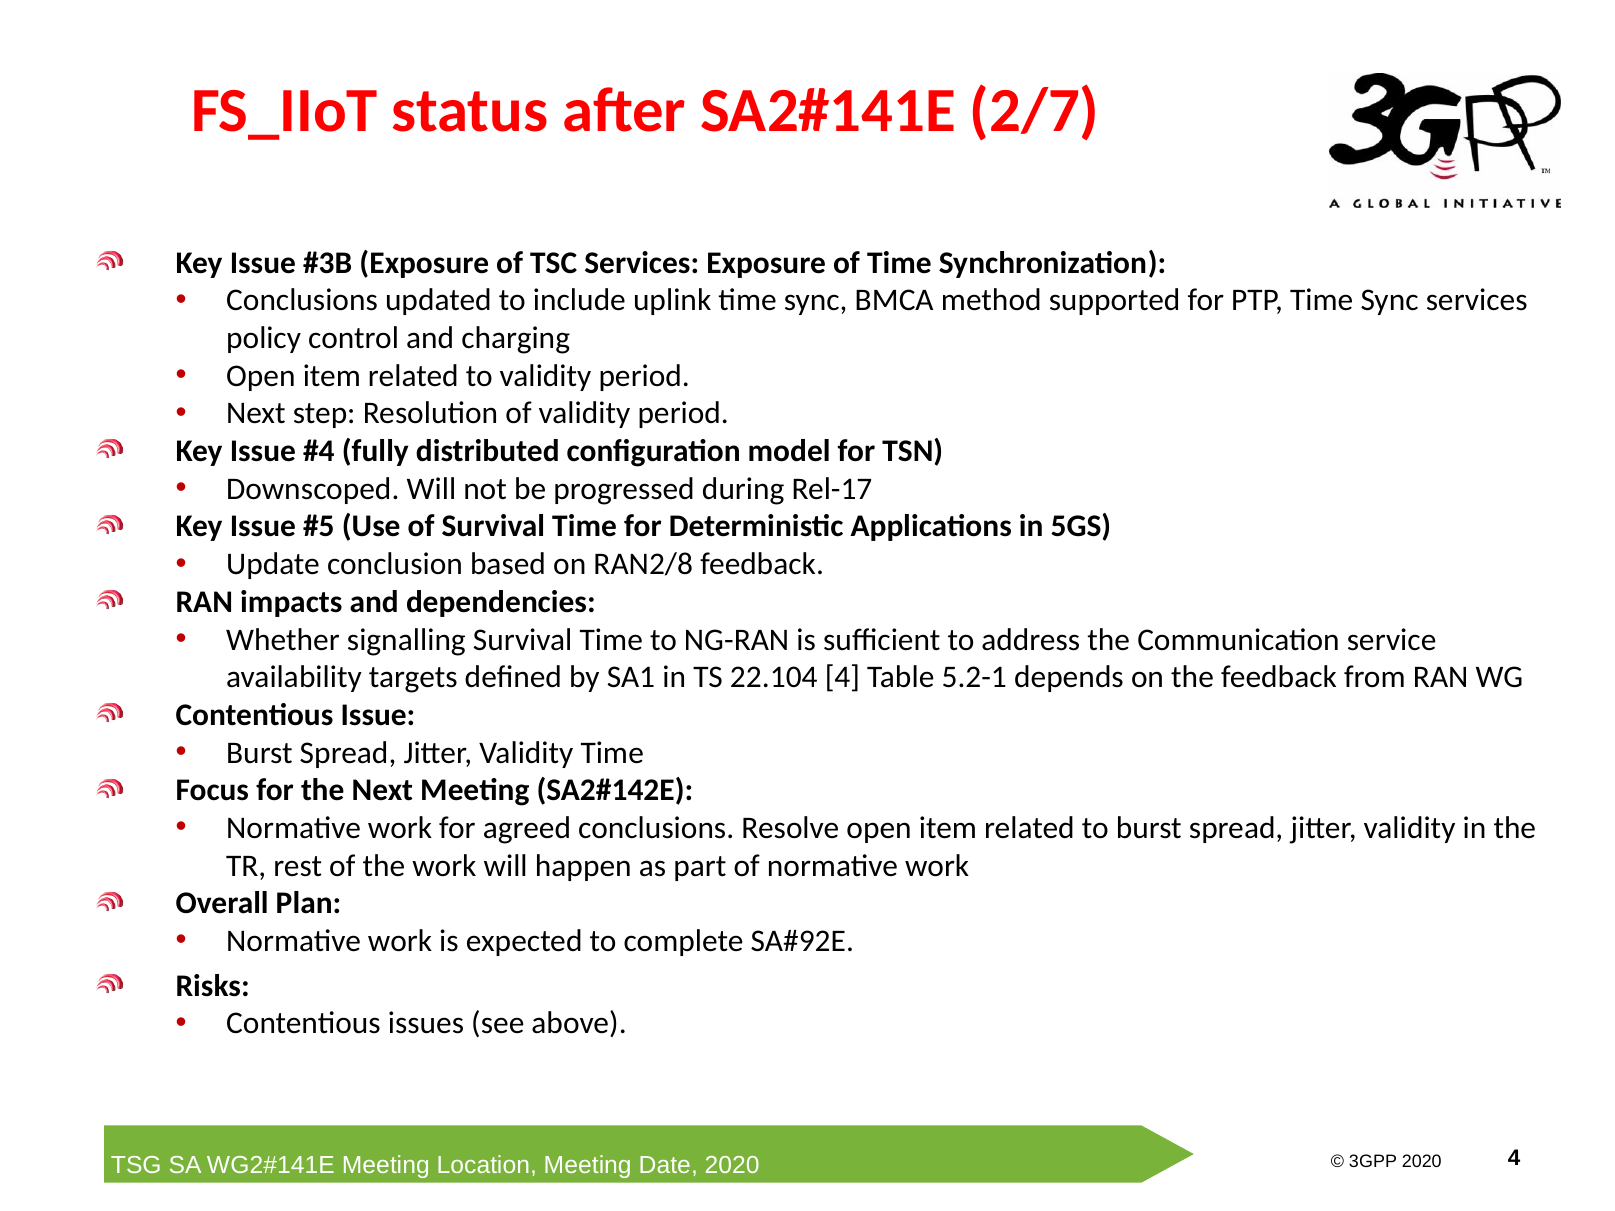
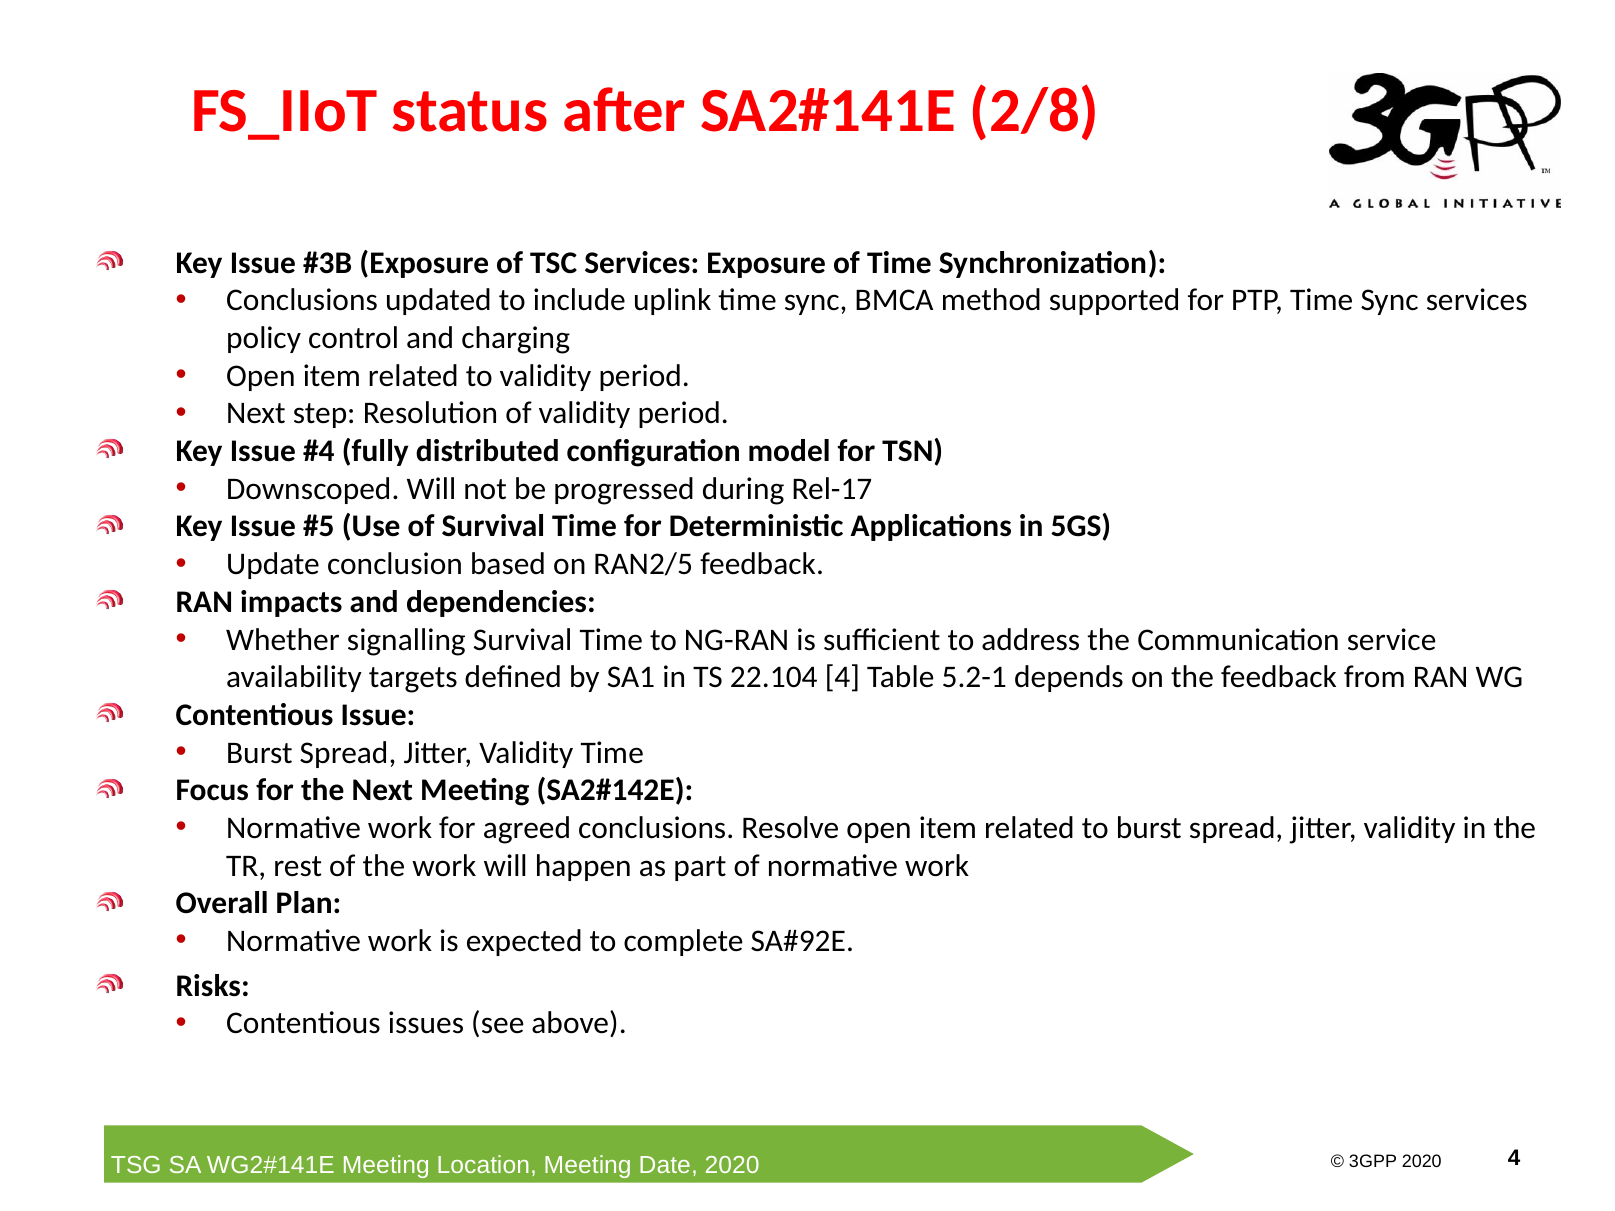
2/7: 2/7 -> 2/8 (1035, 111)
RAN2/8: RAN2/8 -> RAN2/5 (643, 564)
